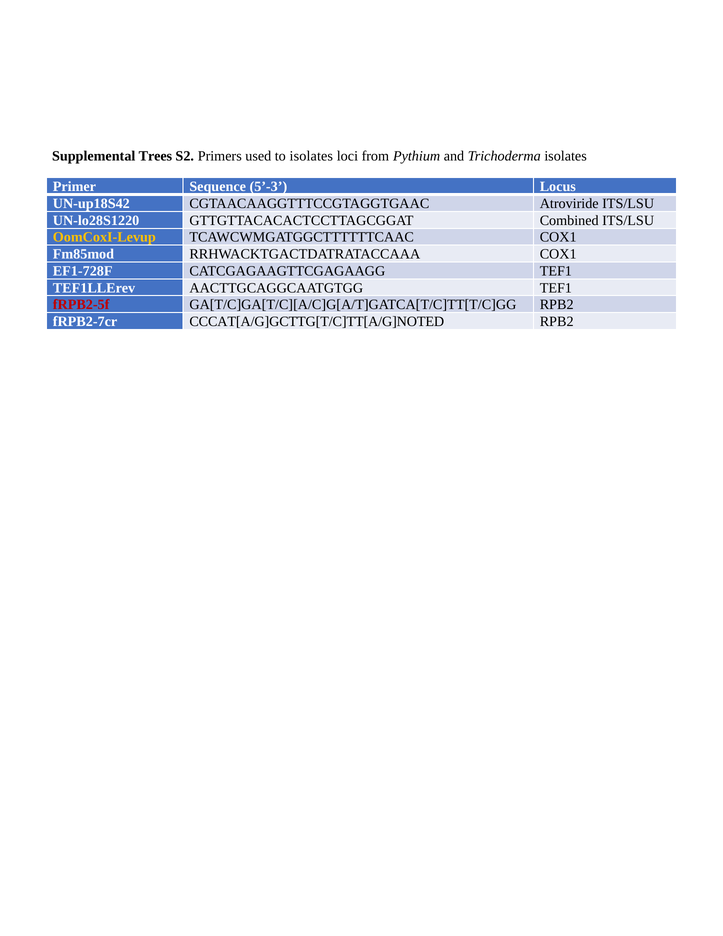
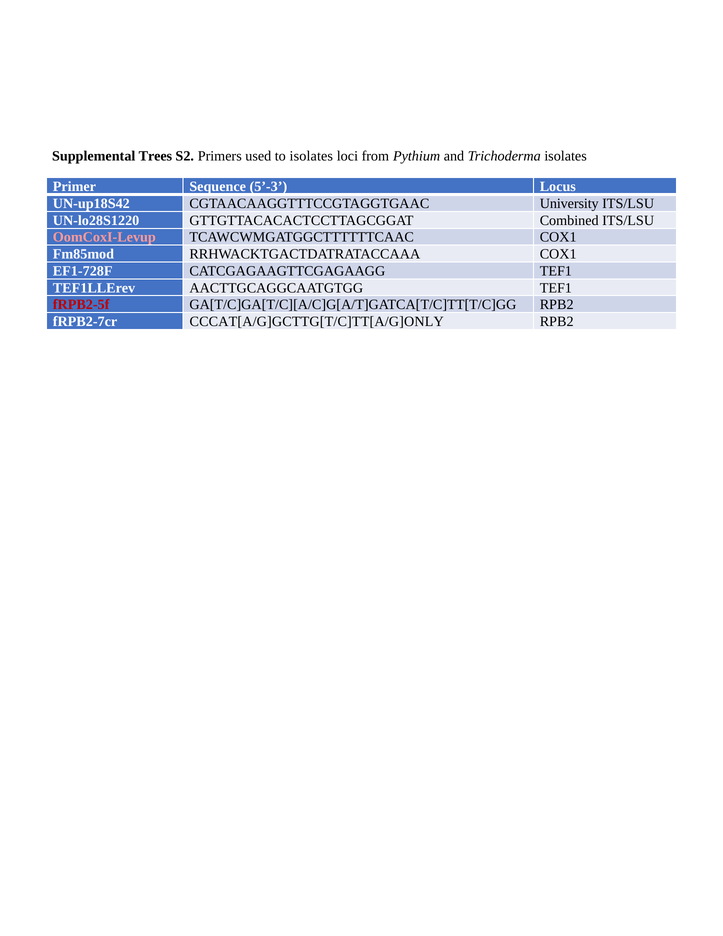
Atroviride: Atroviride -> University (569, 204)
OomCoxI-Levup colour: yellow -> pink (104, 237)
CCCAT[A/G]GCTTG[T/C]TT[A/G]NOTED: CCCAT[A/G]GCTTG[T/C]TT[A/G]NOTED -> CCCAT[A/G]GCTTG[T/C]TT[A/G]ONLY (317, 321)
